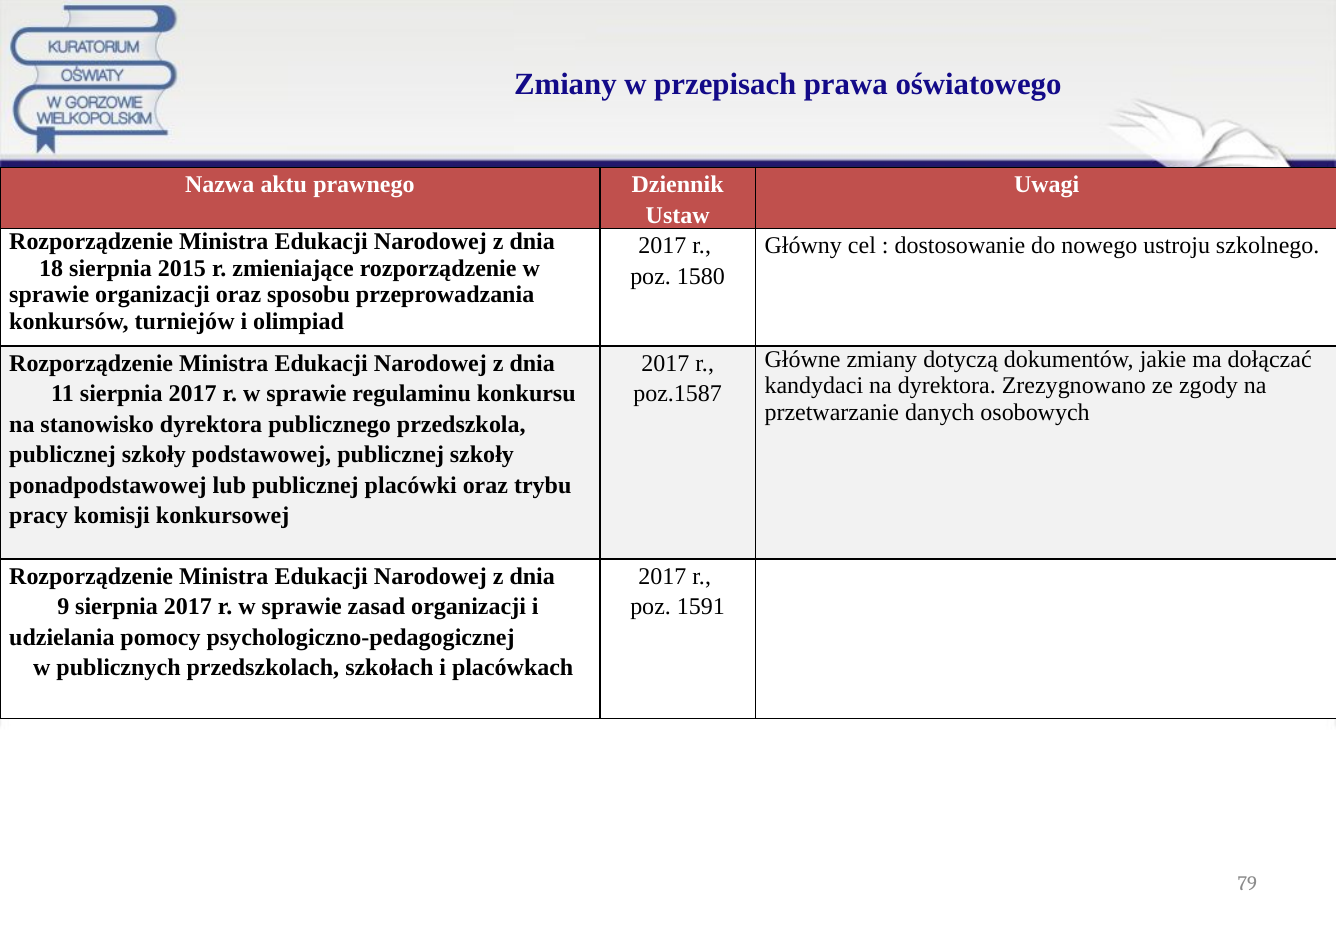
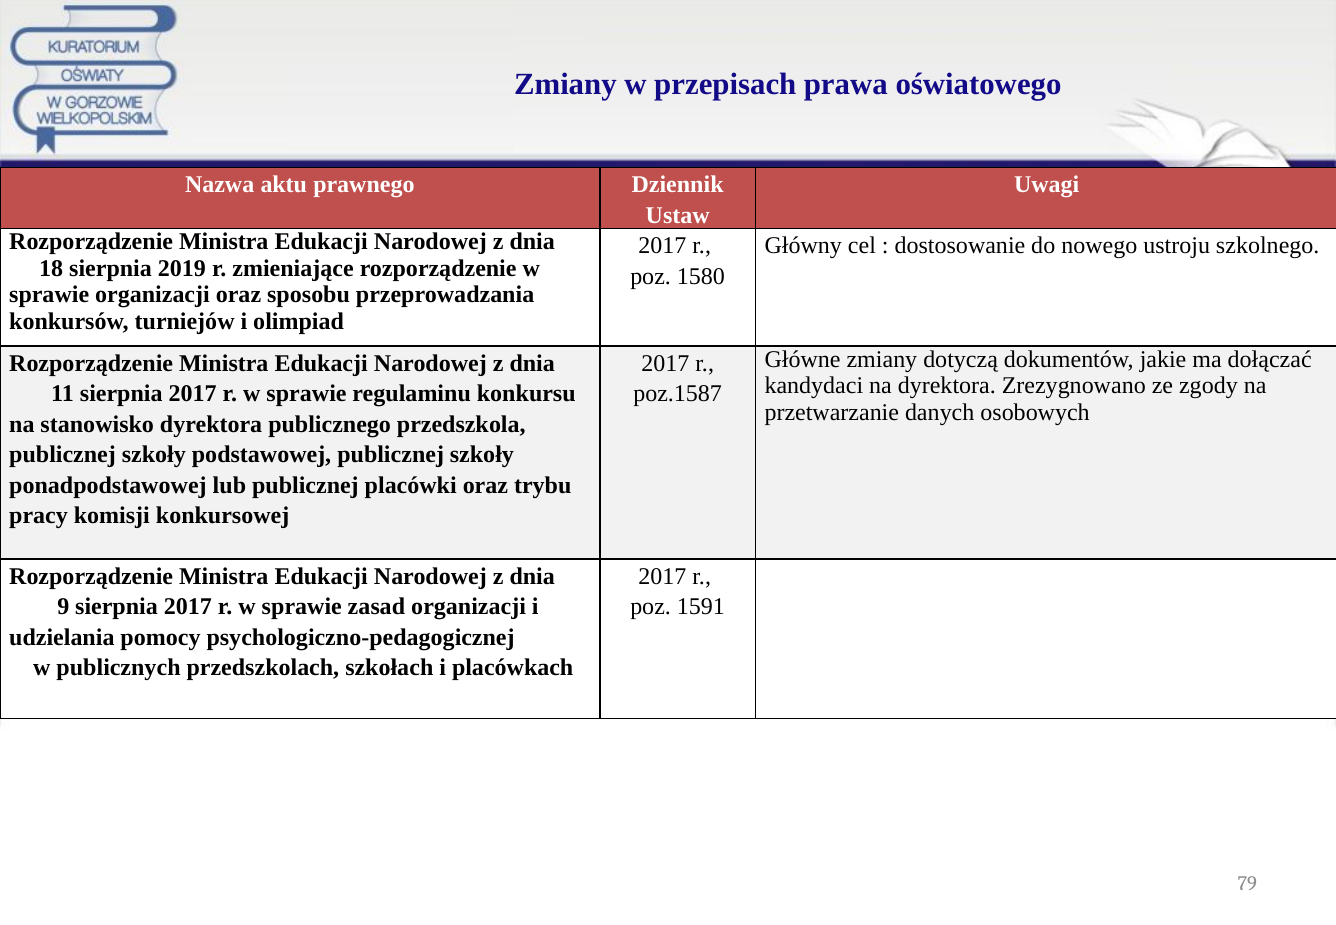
2015: 2015 -> 2019 (182, 268)
